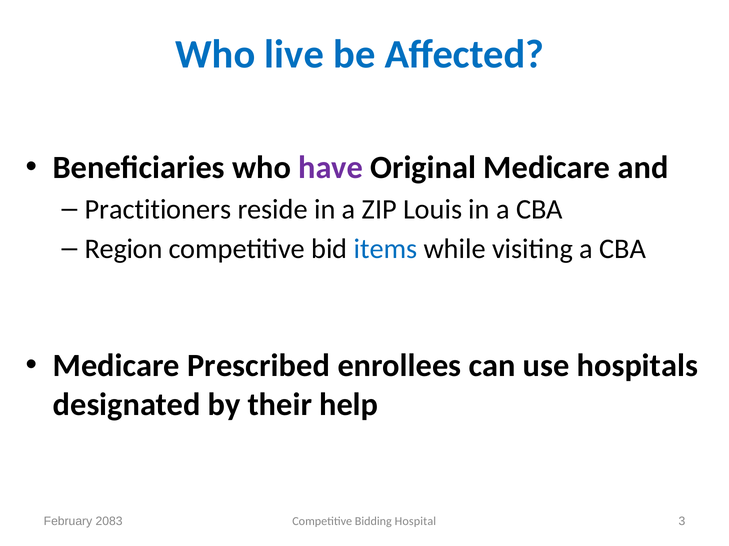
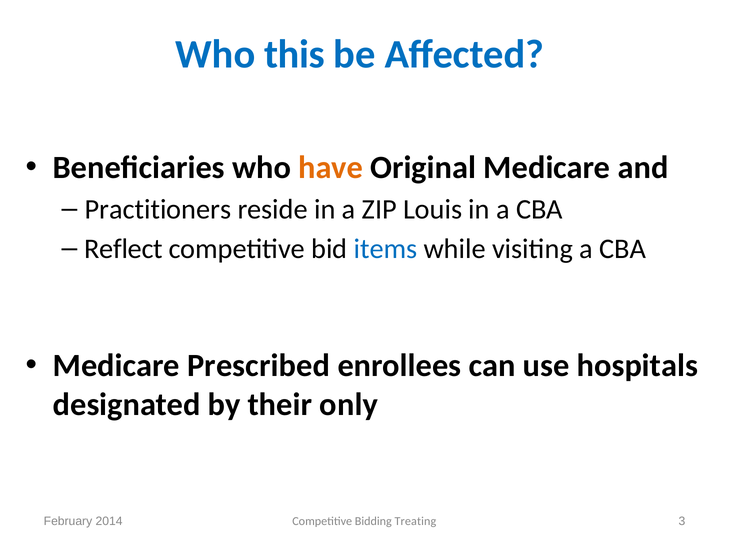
live: live -> this (295, 54)
have colour: purple -> orange (331, 168)
Region: Region -> Reflect (124, 249)
help: help -> only (349, 405)
2083: 2083 -> 2014 (109, 522)
Hospital: Hospital -> Treating (415, 522)
